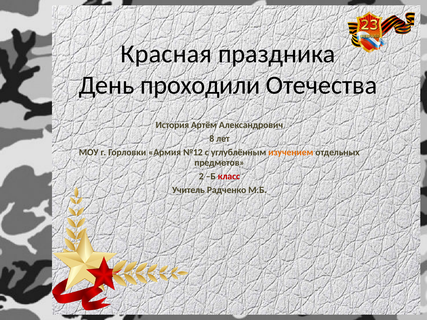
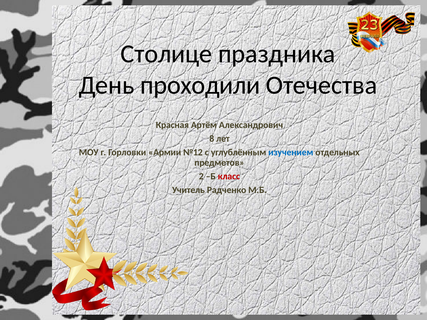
Красная: Красная -> Столице (166, 54)
История: История -> Красная (172, 125)
Армия: Армия -> Армии (165, 153)
изучением colour: orange -> blue (291, 153)
